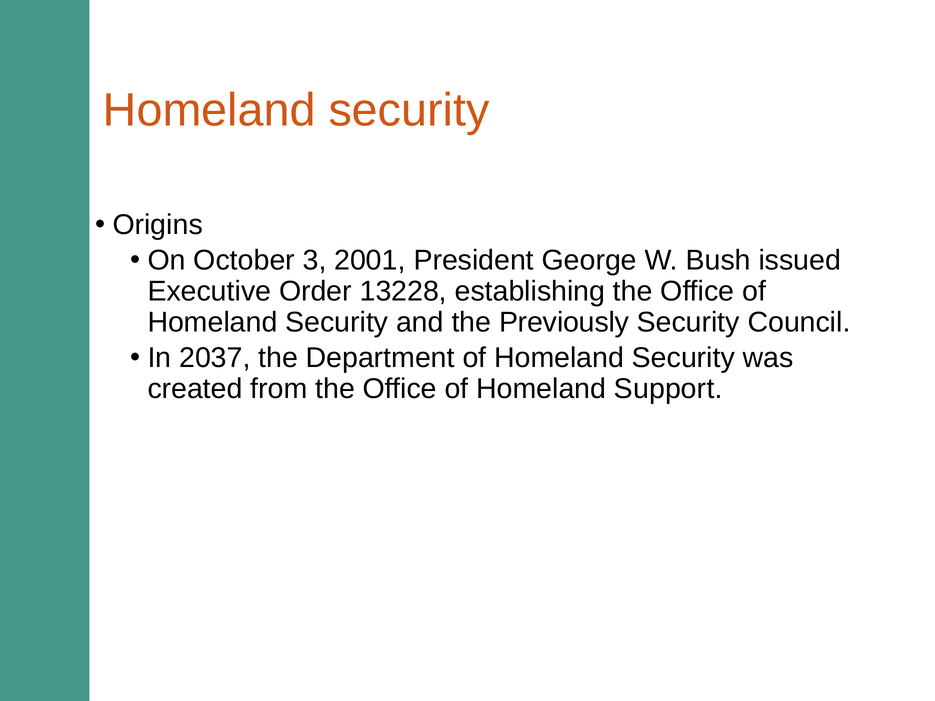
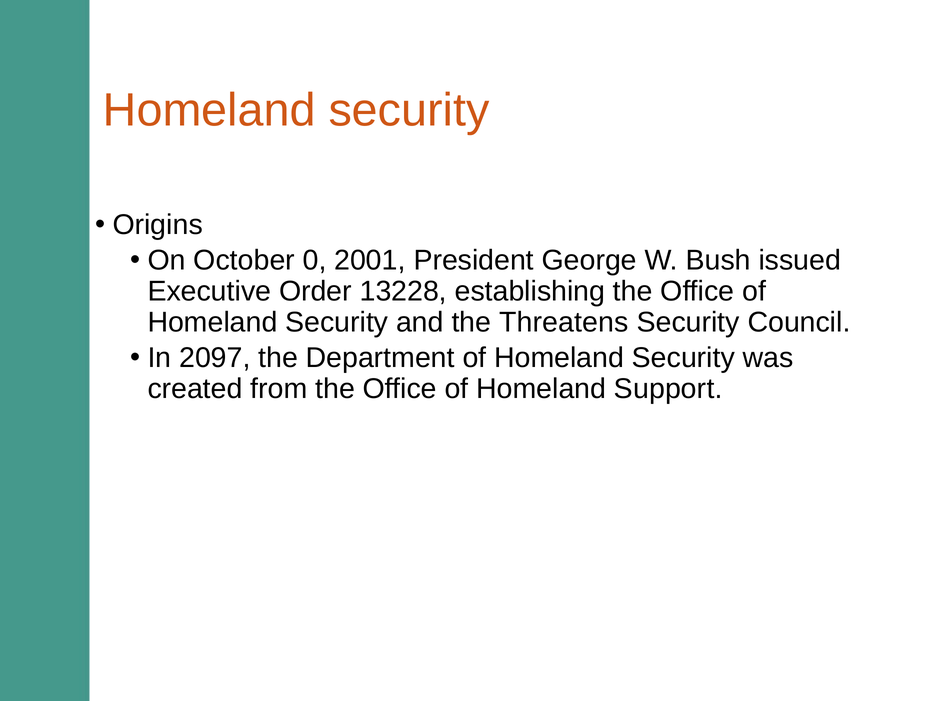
3: 3 -> 0 (315, 261)
Previously: Previously -> Threatens (564, 322)
2037: 2037 -> 2097 (215, 358)
